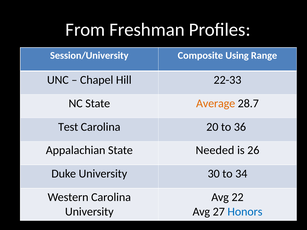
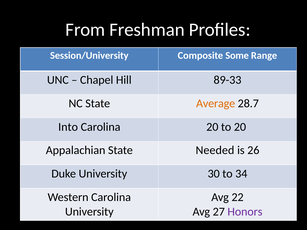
Using: Using -> Some (237, 55)
22-33: 22-33 -> 89-33 (227, 80)
Test: Test -> Into (68, 127)
to 36: 36 -> 20 (240, 127)
Honors colour: blue -> purple (245, 212)
